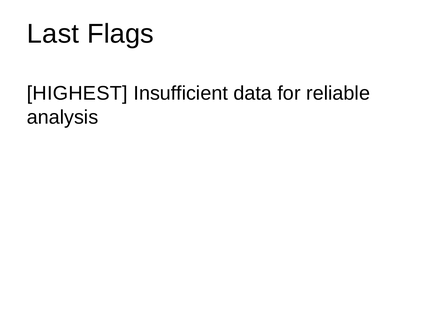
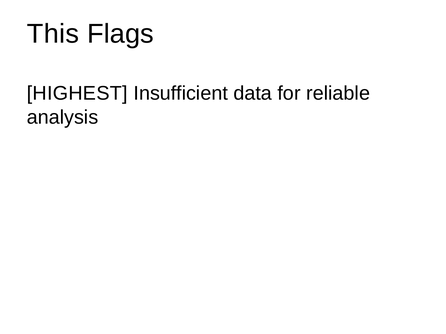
Last: Last -> This (53, 34)
